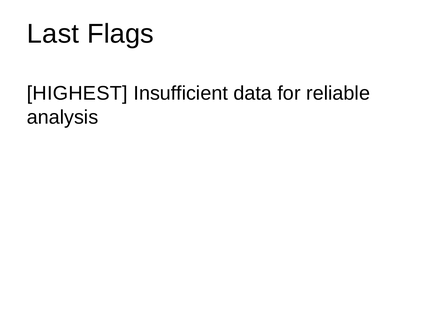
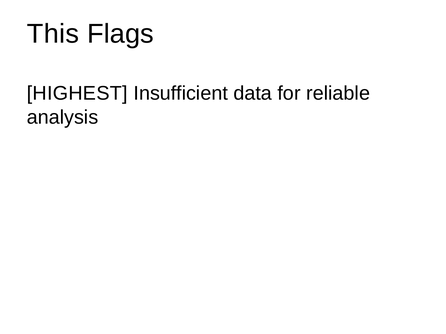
Last: Last -> This (53, 34)
